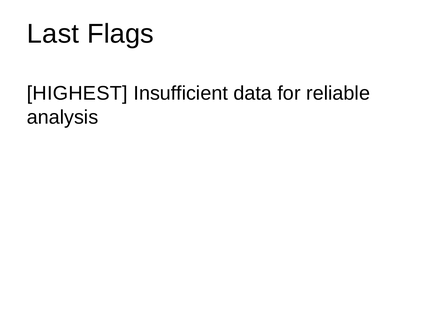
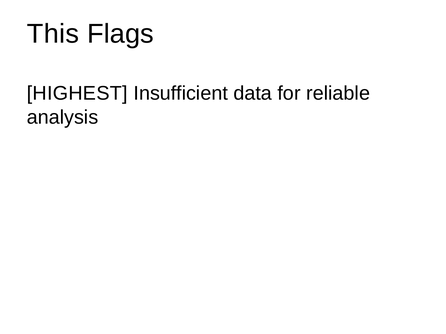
Last: Last -> This (53, 34)
